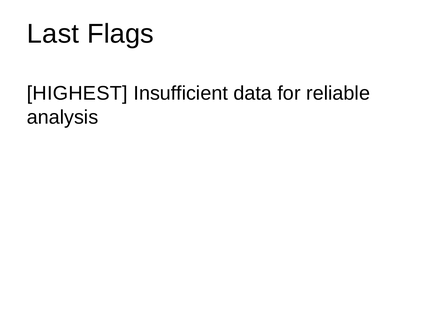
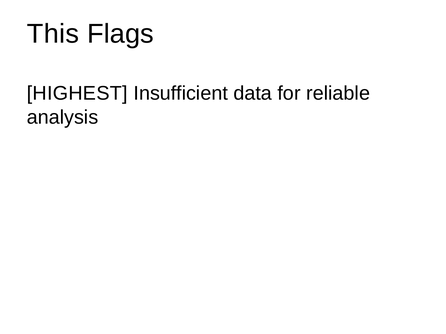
Last: Last -> This (53, 34)
